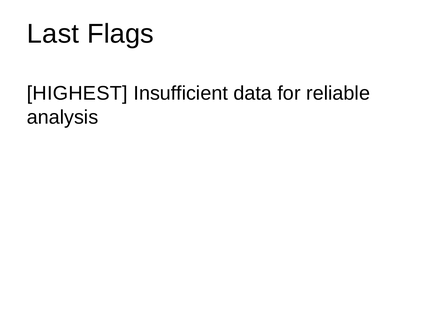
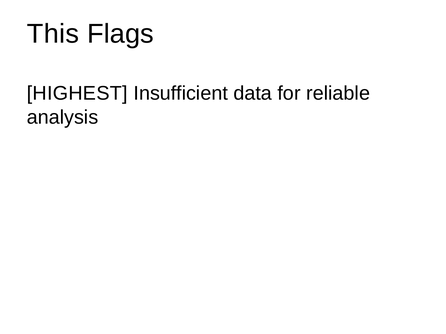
Last: Last -> This (53, 34)
